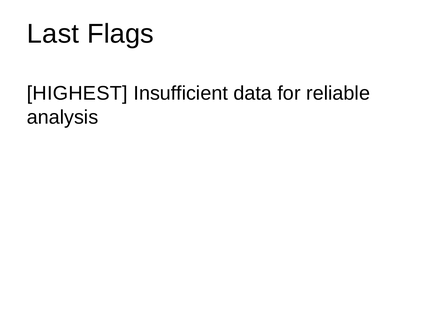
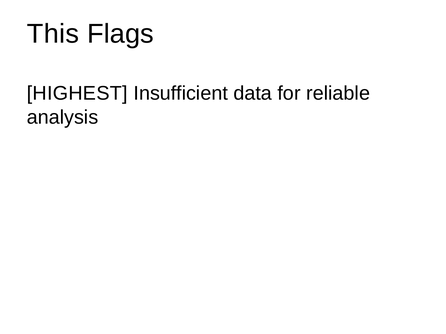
Last: Last -> This (53, 34)
